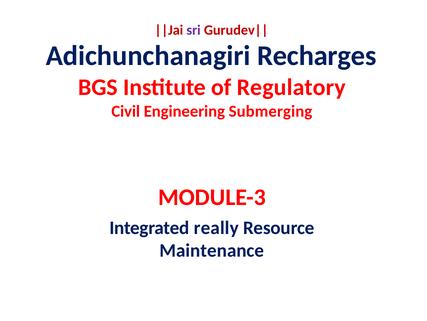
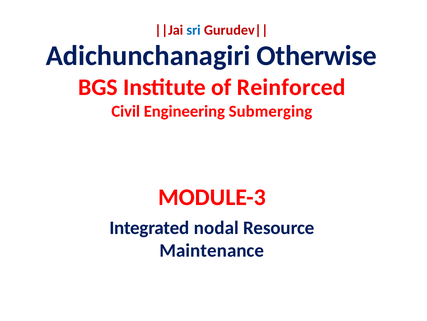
sri colour: purple -> blue (194, 30)
Recharges: Recharges -> Otherwise (317, 56)
Regulatory: Regulatory -> Reinforced (291, 87)
really: really -> nodal (216, 227)
